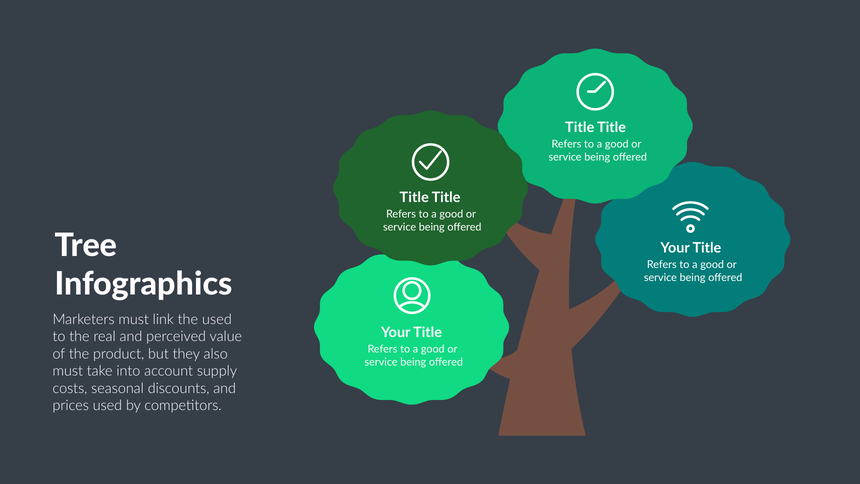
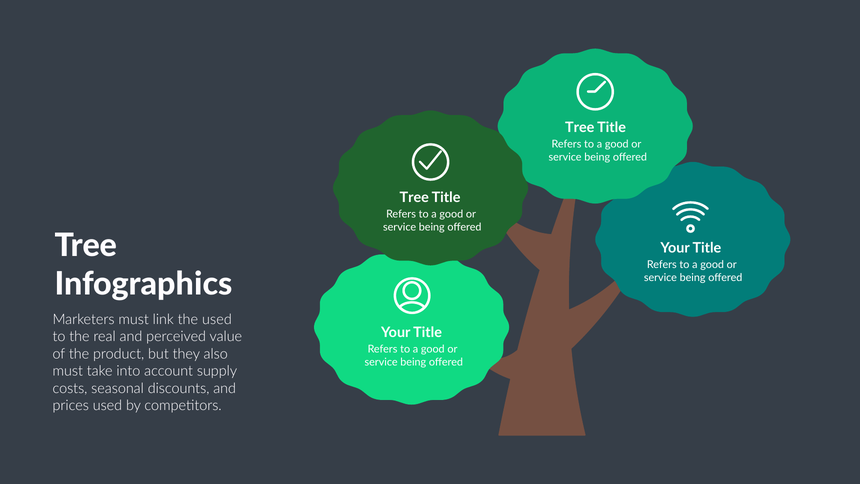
Title: Title -> Tree (580, 128)
Title: Title -> Tree (414, 197)
